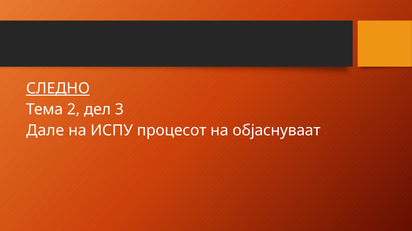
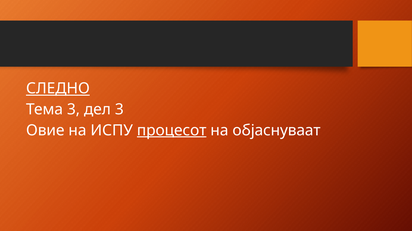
Тема 2: 2 -> 3 (73, 110)
Дале: Дале -> Овие (45, 131)
процесот underline: none -> present (172, 131)
